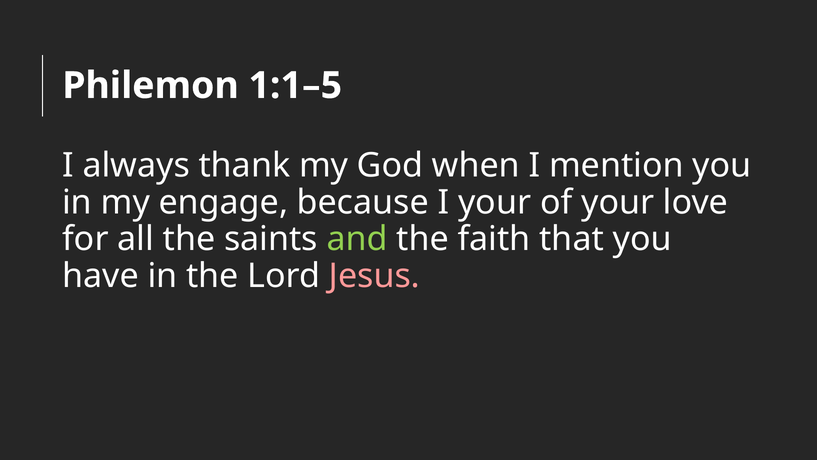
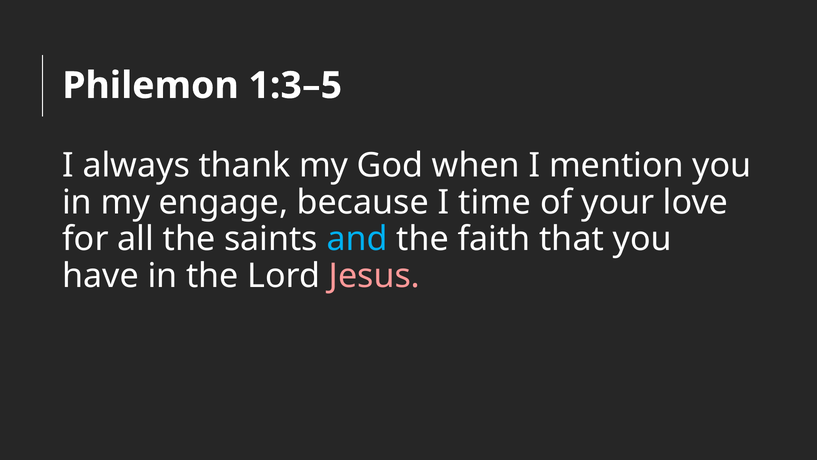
1:1–5: 1:1–5 -> 1:3–5 (295, 86)
I your: your -> time (495, 202)
and colour: light green -> light blue (357, 239)
